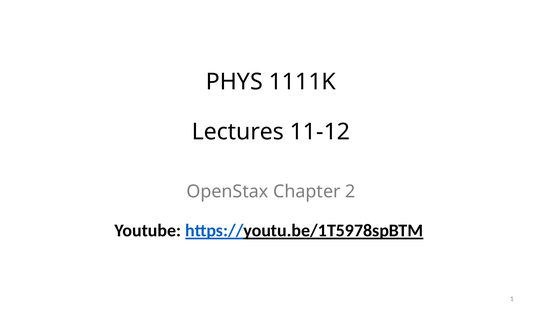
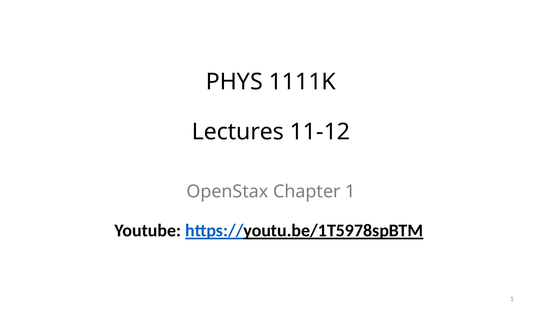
Chapter 2: 2 -> 1 (350, 192)
